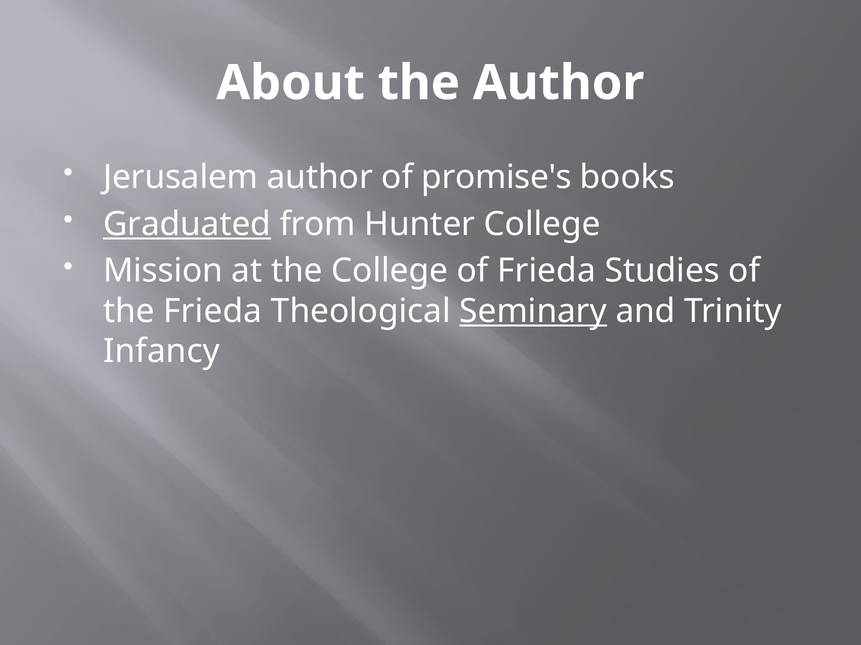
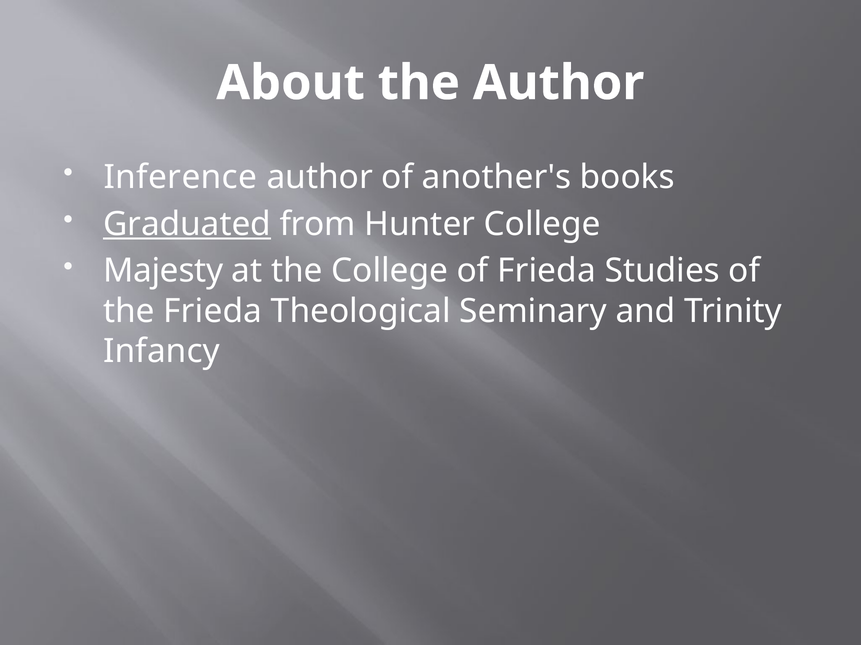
Jerusalem: Jerusalem -> Inference (180, 177)
promise's: promise's -> another's (497, 177)
Mission: Mission -> Majesty (163, 271)
Seminary underline: present -> none (533, 311)
